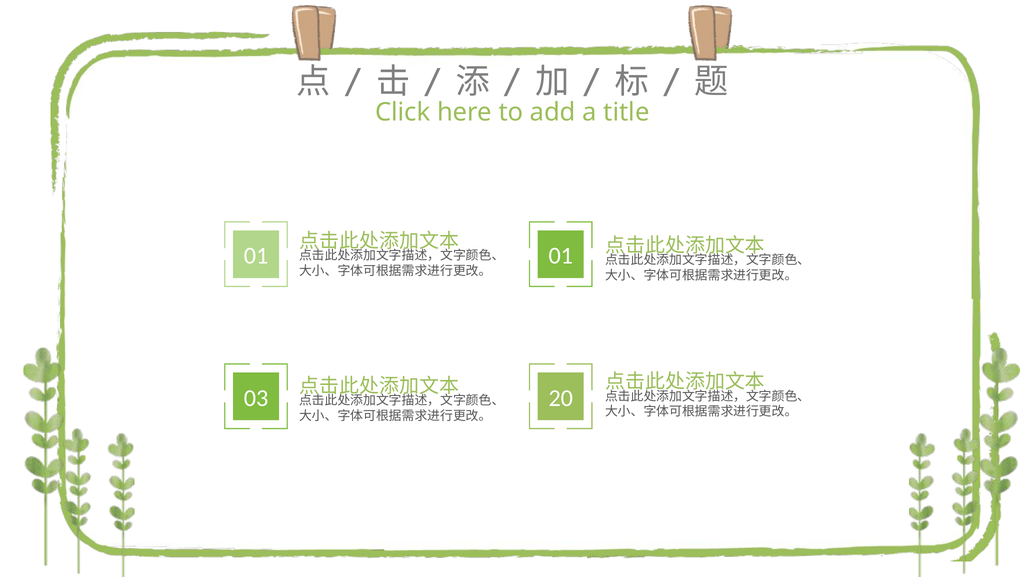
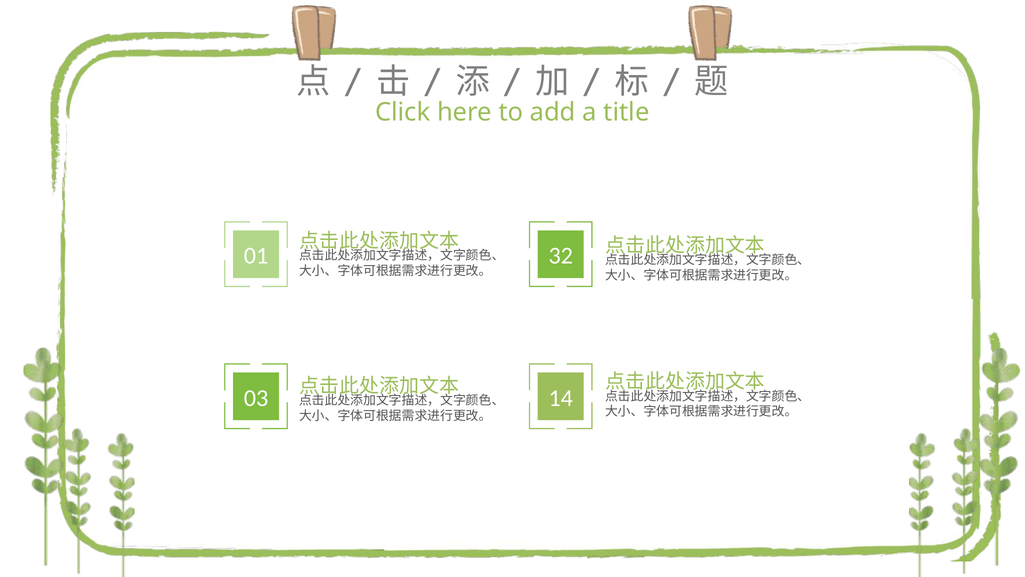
01 01: 01 -> 32 (561, 256)
20: 20 -> 14 (561, 398)
